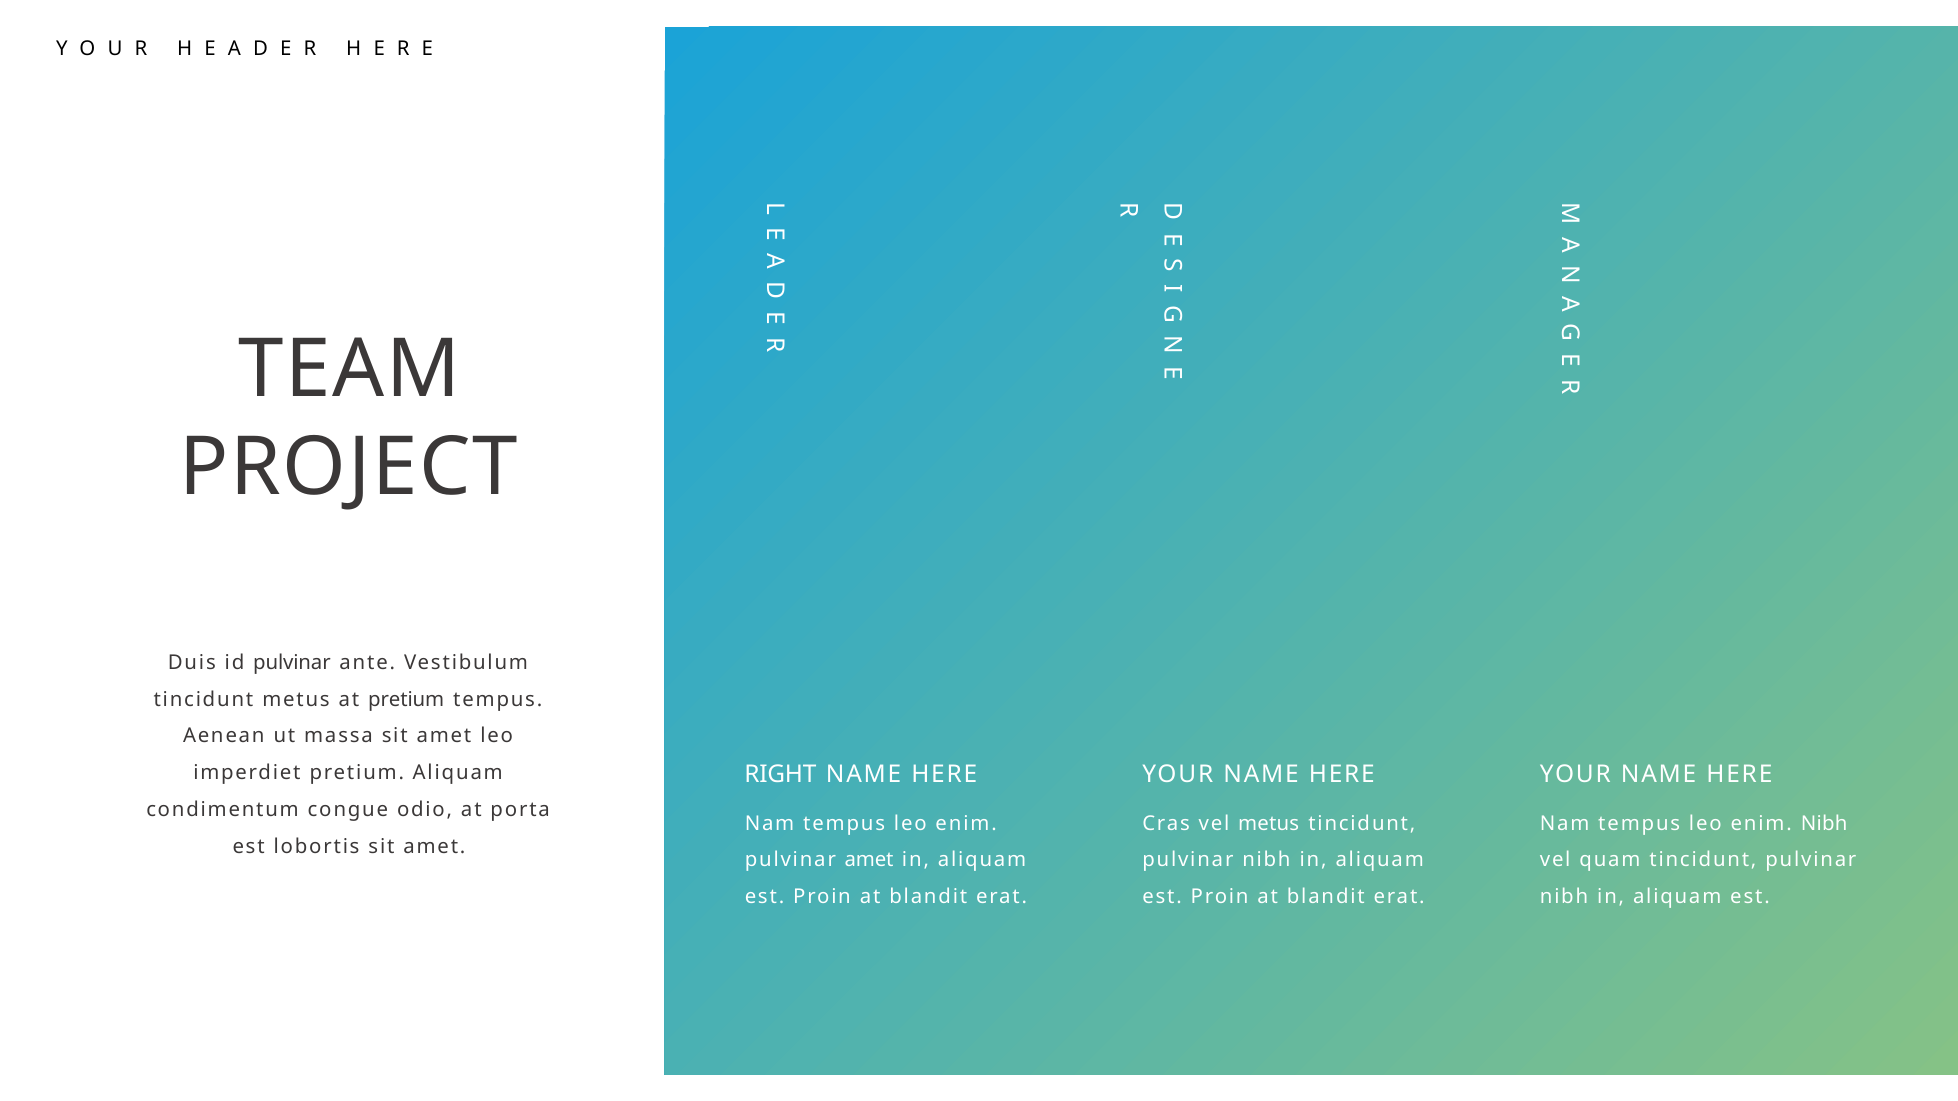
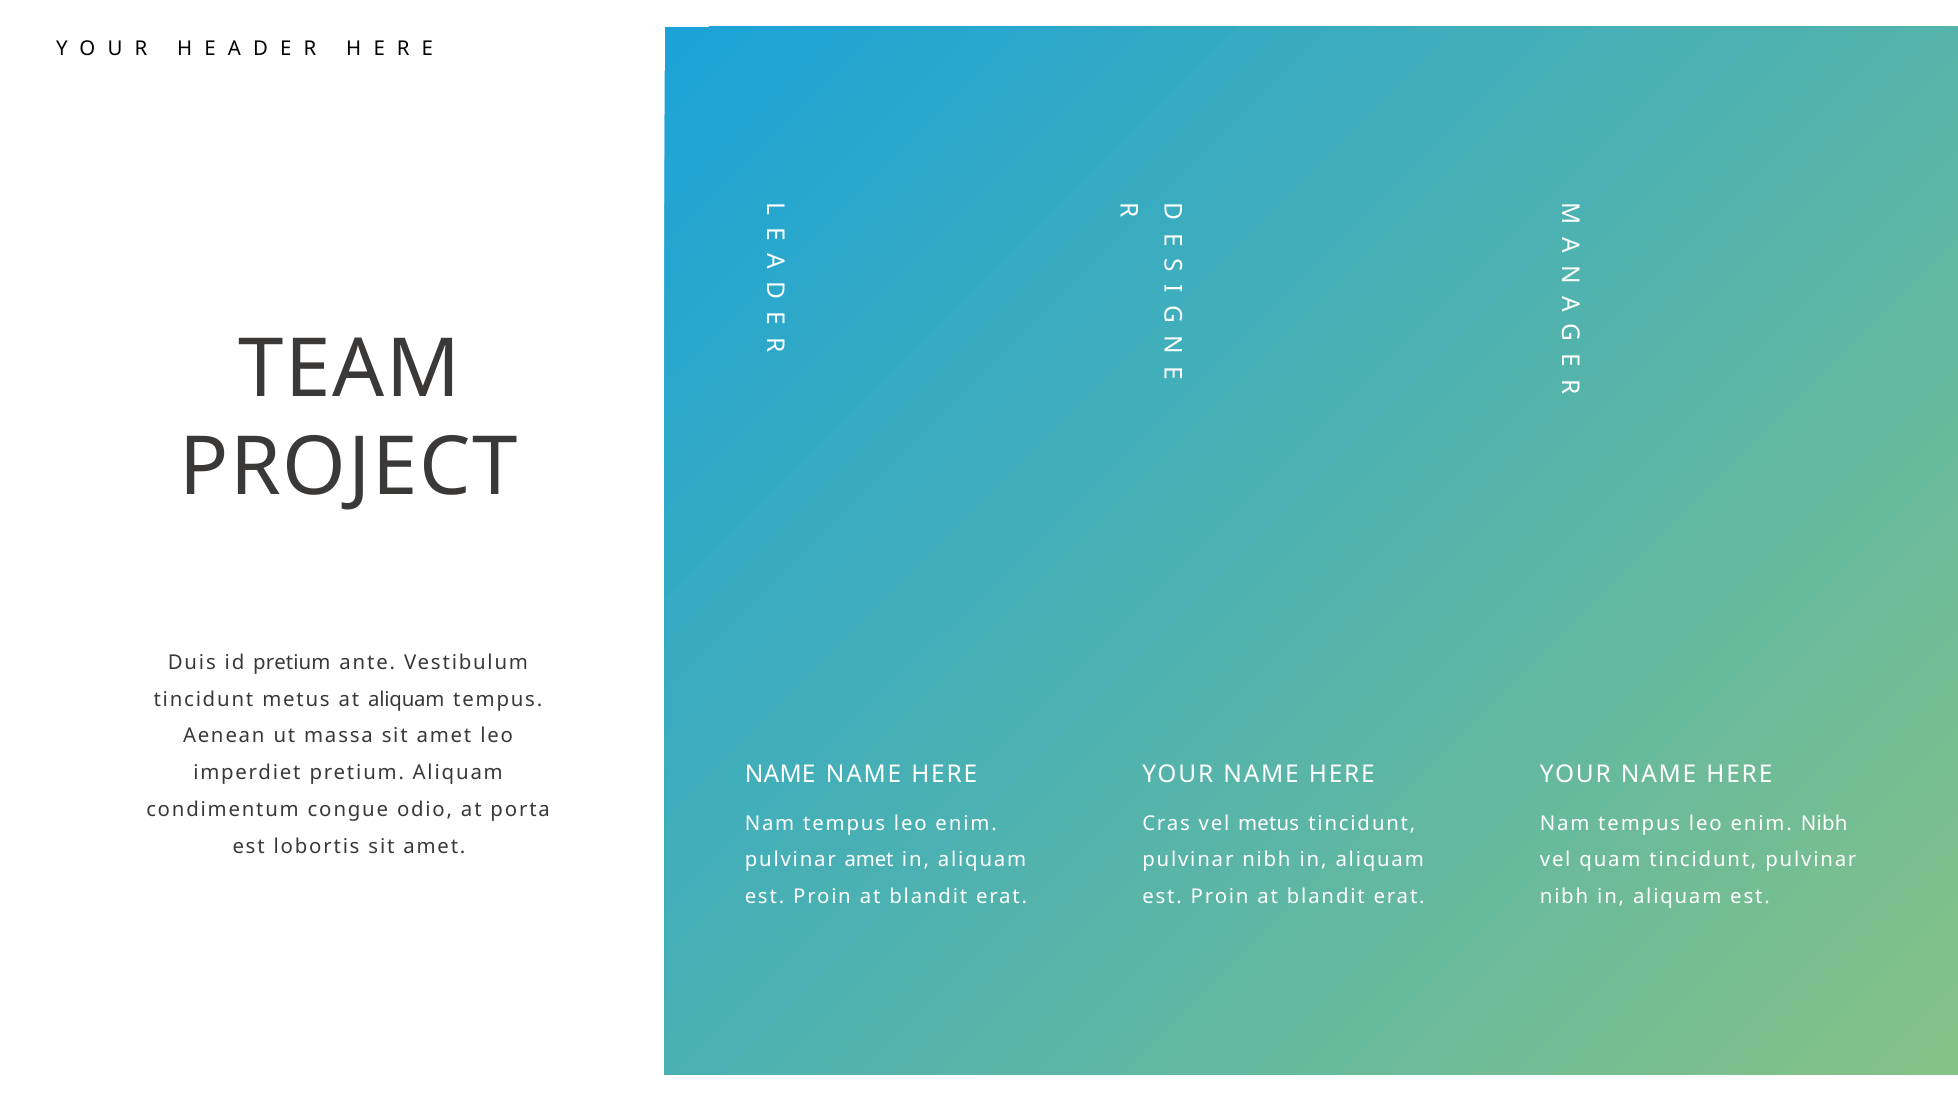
id pulvinar: pulvinar -> pretium (292, 663)
at pretium: pretium -> aliquam (406, 700)
RIGHT: RIGHT -> NAME (780, 774)
